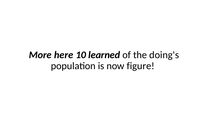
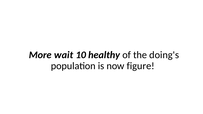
here: here -> wait (64, 55)
learned: learned -> healthy (104, 55)
